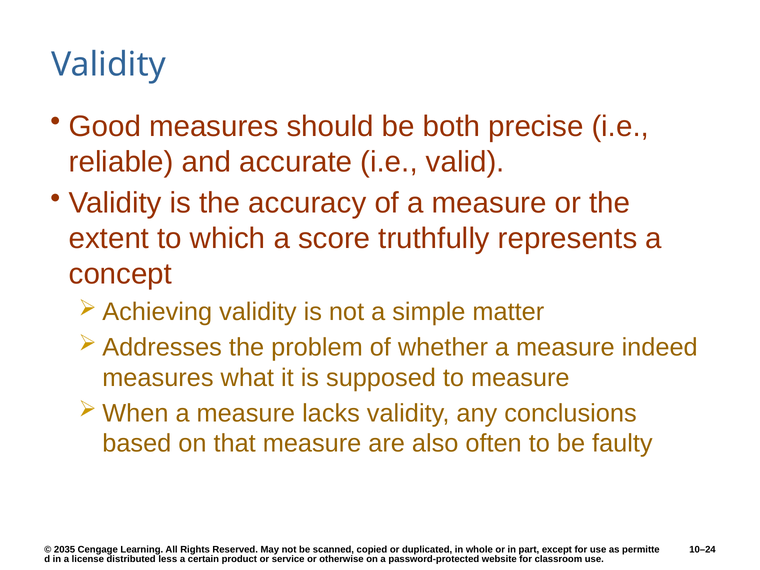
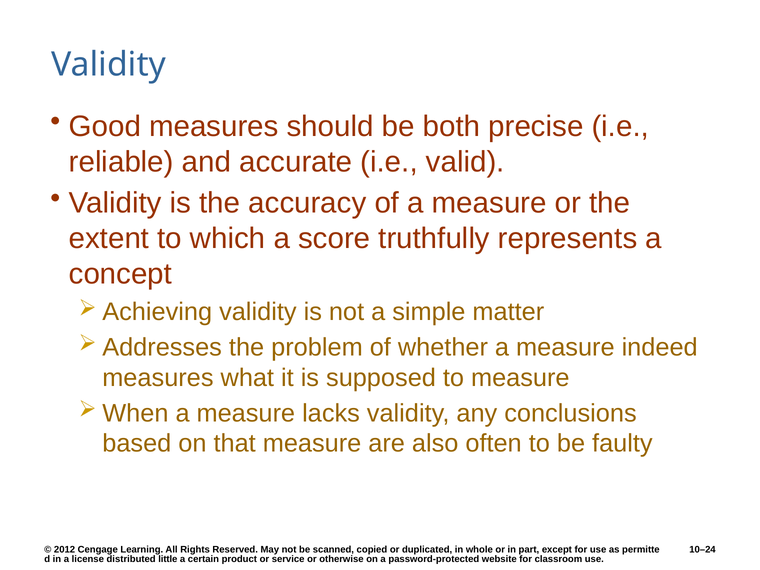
2035: 2035 -> 2012 (65, 550)
less: less -> little (168, 559)
